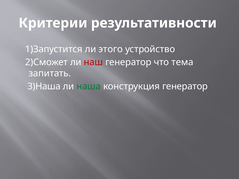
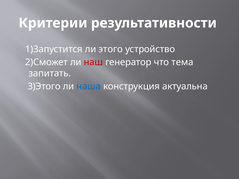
3)Наша: 3)Наша -> 3)Этого (44, 86)
наша colour: green -> blue (89, 86)
конструкция генератор: генератор -> актуальна (185, 86)
